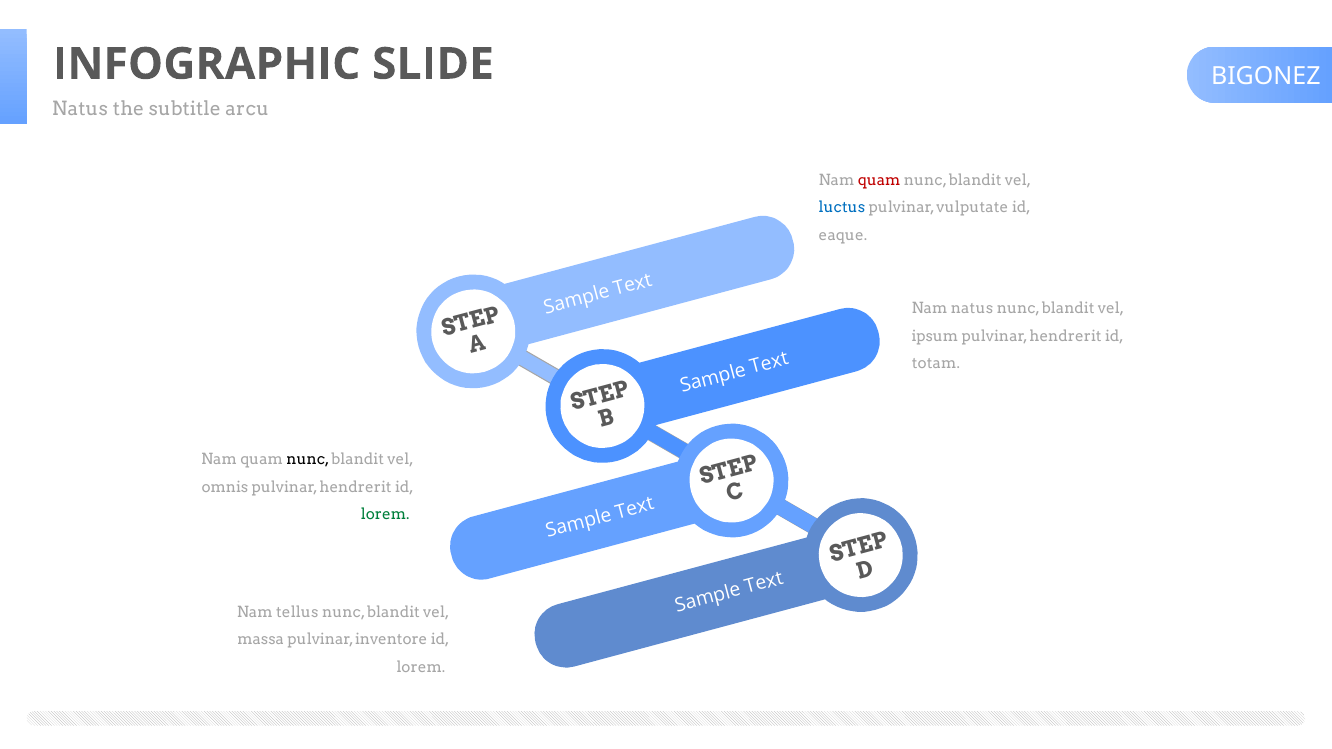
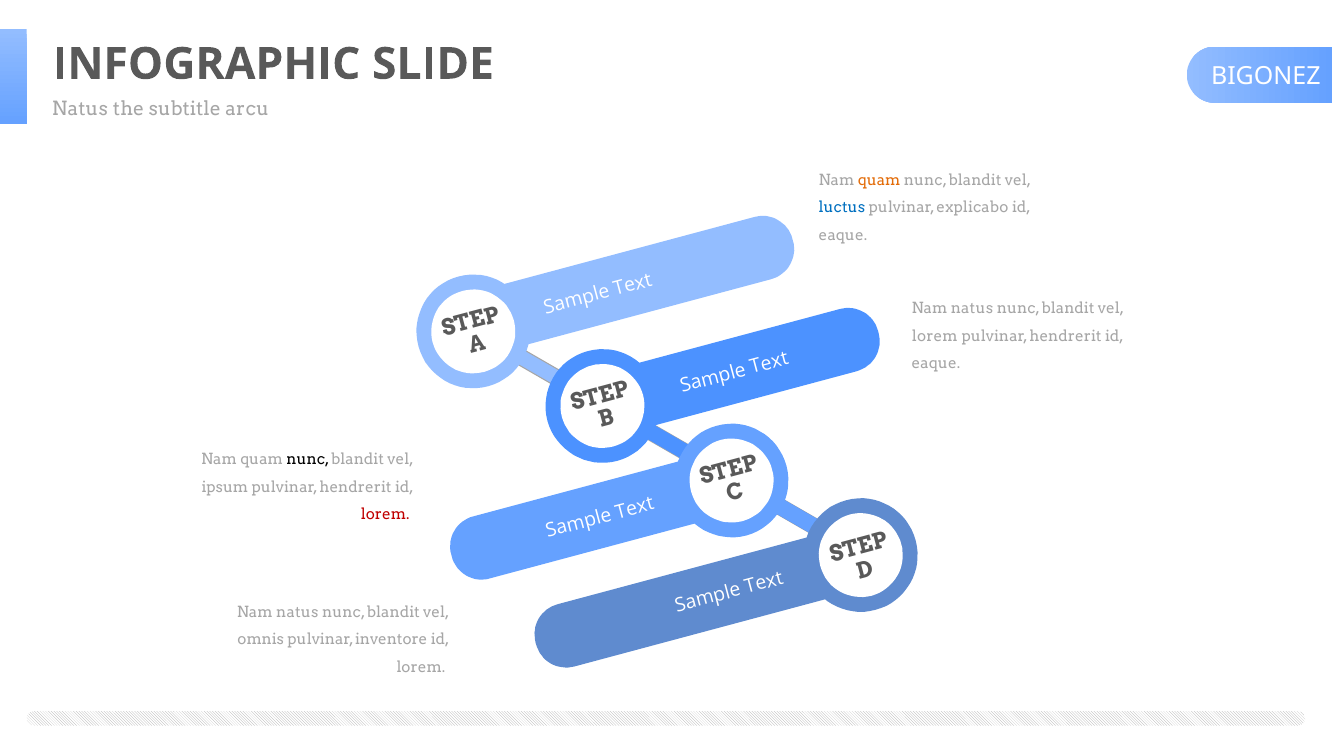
quam colour: red -> orange (879, 180)
vulputate: vulputate -> explicabo (972, 208)
ipsum: ipsum -> lorem (935, 336)
totam: totam -> eaque (936, 364)
omnis: omnis -> ipsum (225, 487)
lorem colour: green -> red (385, 515)
tellus: tellus -> natus (297, 613)
massa: massa -> omnis (261, 640)
